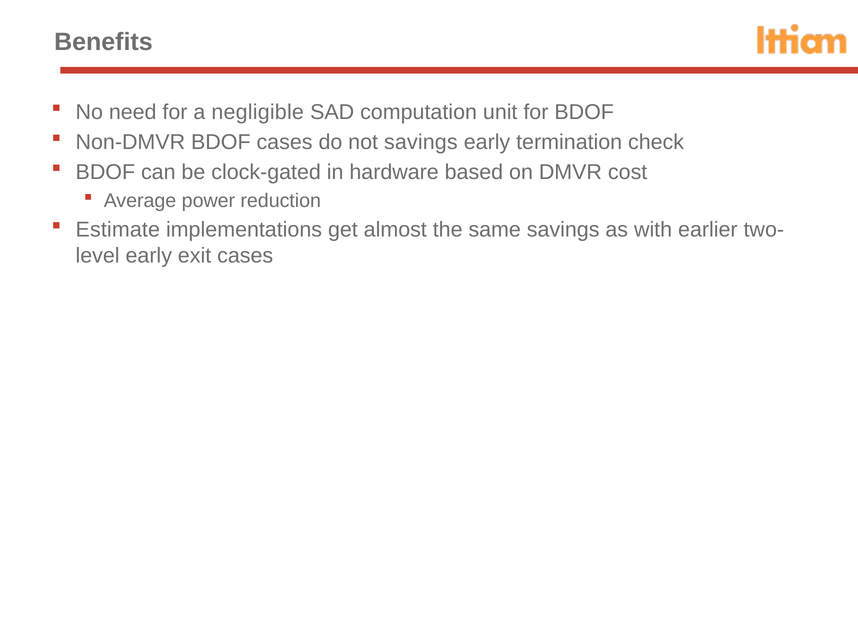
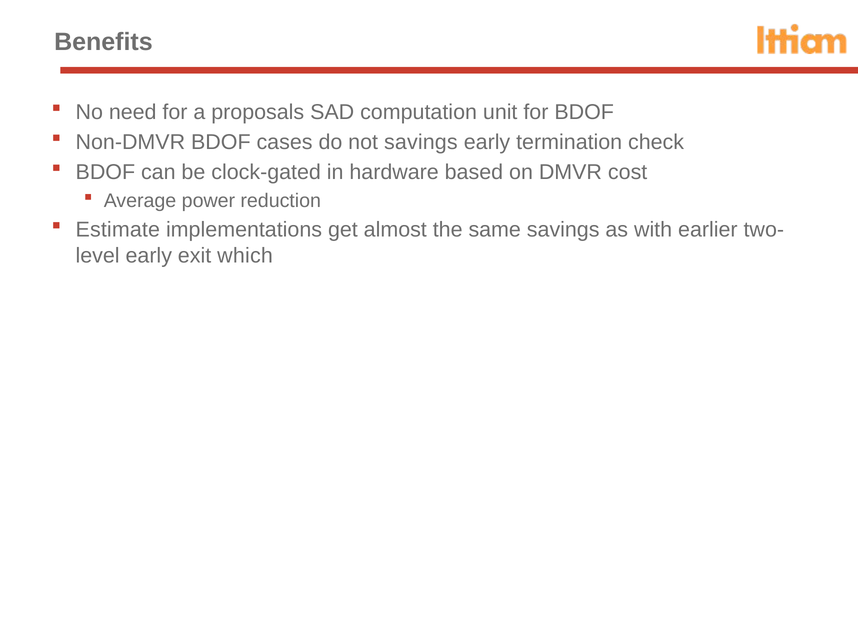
negligible: negligible -> proposals (258, 113)
exit cases: cases -> which (245, 256)
